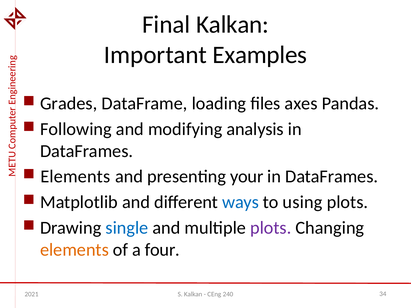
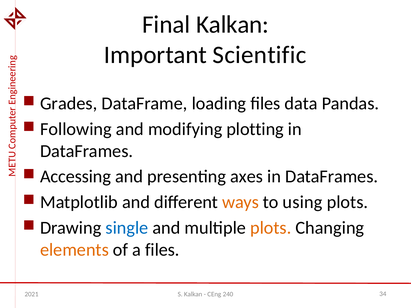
Examples: Examples -> Scientific (260, 55)
axes: axes -> data (301, 104)
analysis: analysis -> plotting (255, 129)
Elements: Elements -> Accessing (76, 177)
your: your -> axes (247, 177)
ways colour: blue -> orange (241, 202)
plots colour: purple -> orange (271, 228)
a four: four -> files (162, 250)
